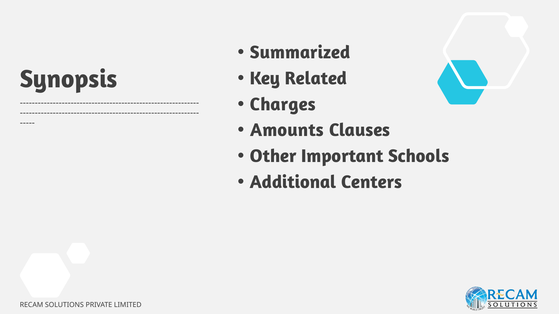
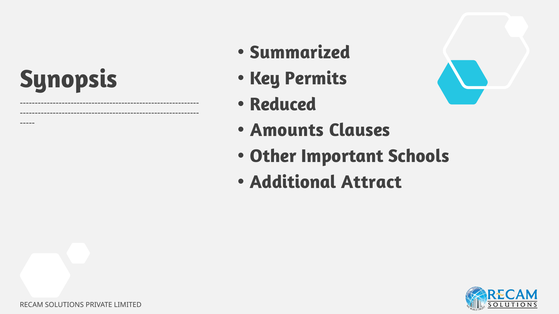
Related: Related -> Permits (316, 78)
Charges: Charges -> Reduced (283, 104)
Centers: Centers -> Attract (372, 182)
